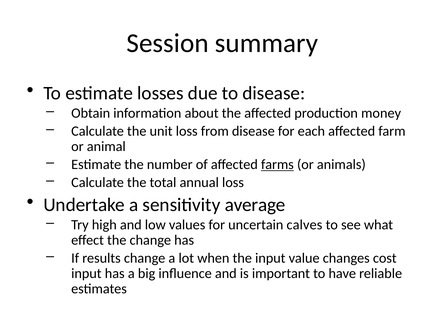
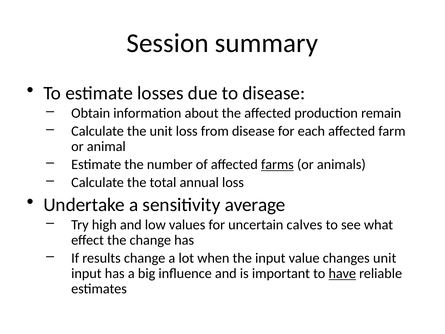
money: money -> remain (381, 113)
changes cost: cost -> unit (385, 258)
have underline: none -> present (342, 273)
